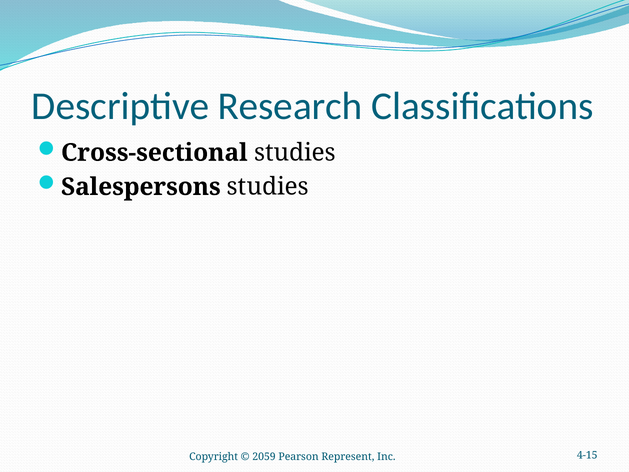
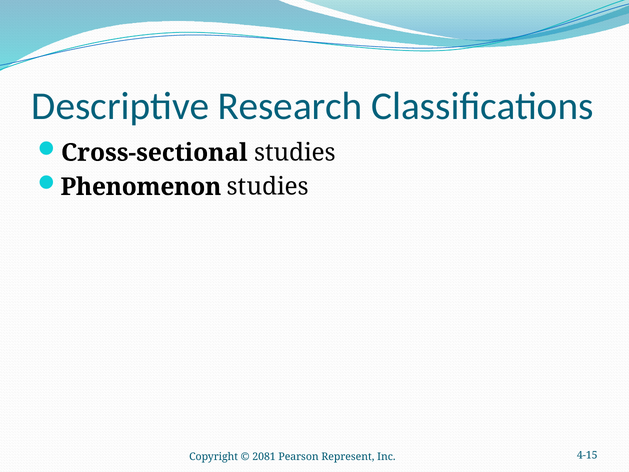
Salespersons: Salespersons -> Phenomenon (141, 187)
2059: 2059 -> 2081 (264, 457)
